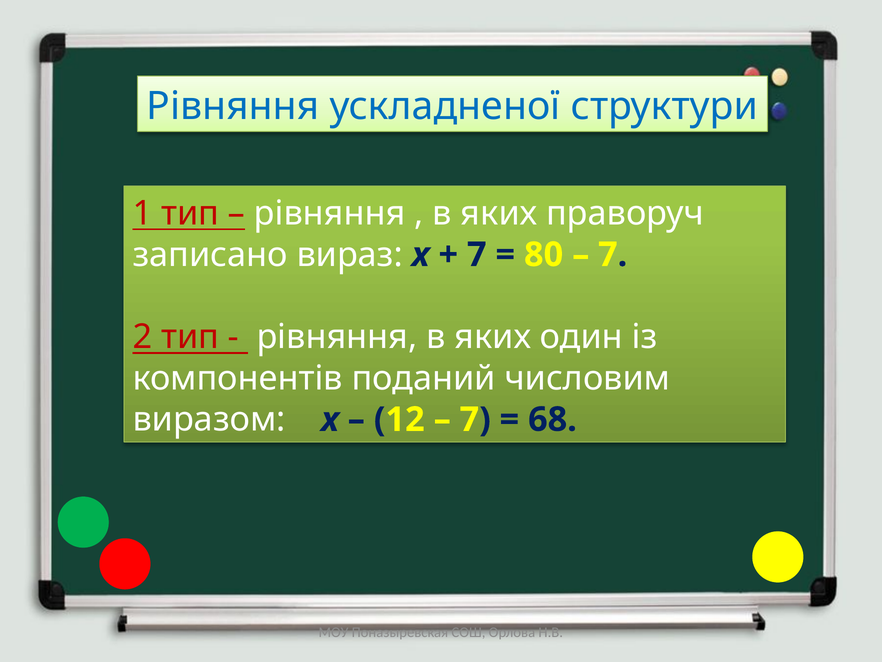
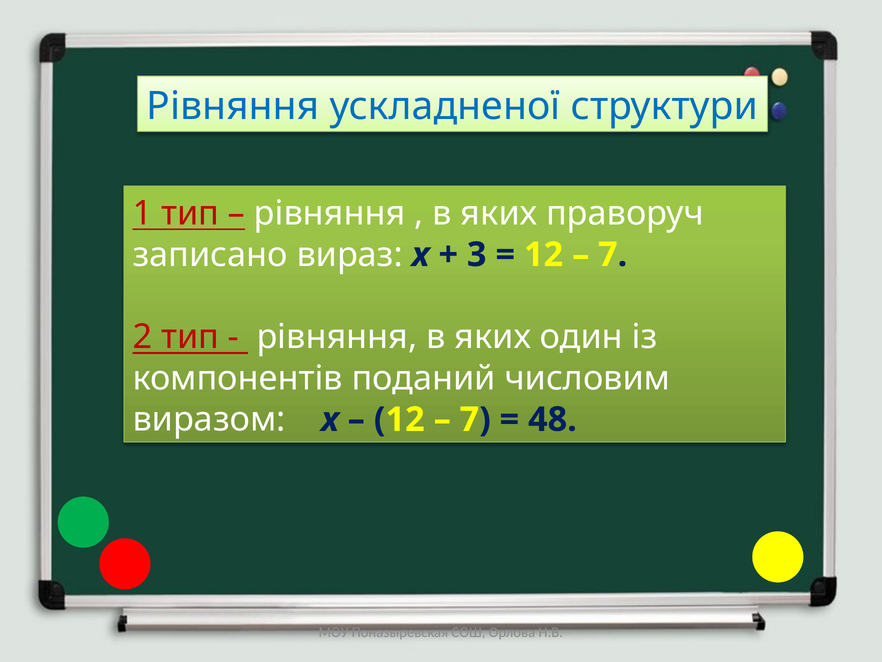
7: 7 -> 3 (477, 255)
80: 80 -> 12 (544, 255)
68: 68 -> 48 (552, 419)
